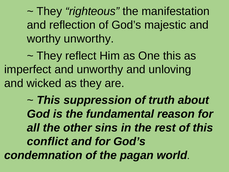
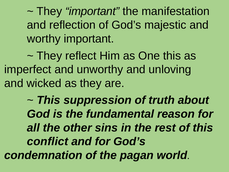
They righteous: righteous -> important (92, 11)
worthy unworthy: unworthy -> important (89, 39)
